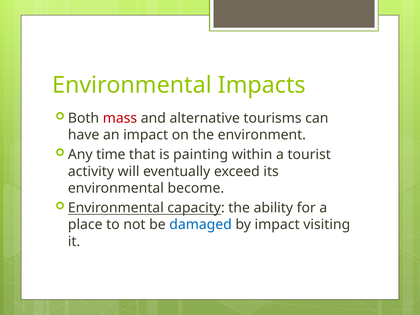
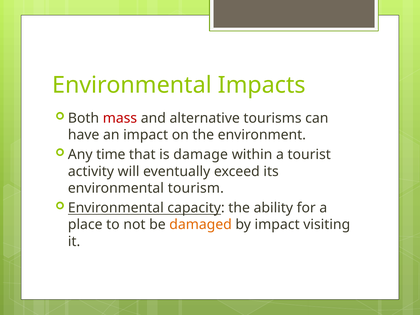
painting: painting -> damage (201, 155)
become: become -> tourism (196, 188)
damaged colour: blue -> orange (201, 225)
